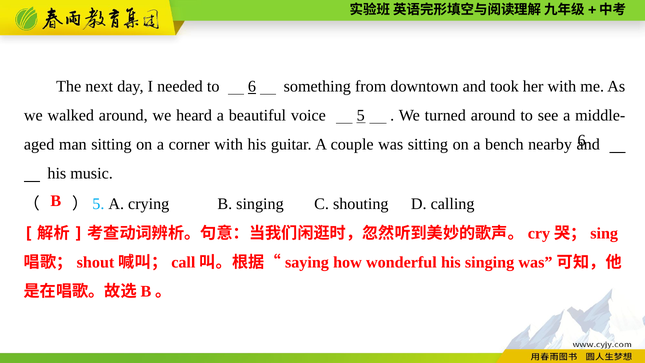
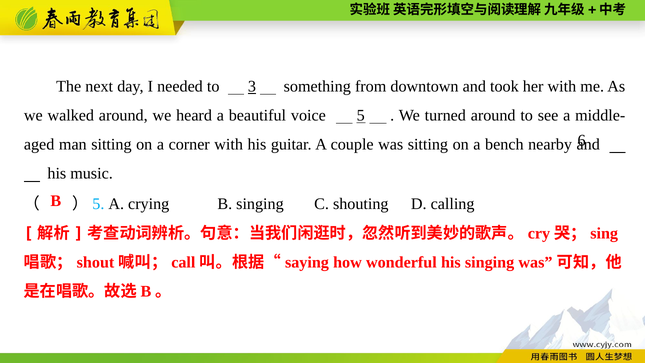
to 6: 6 -> 3 (252, 87)
